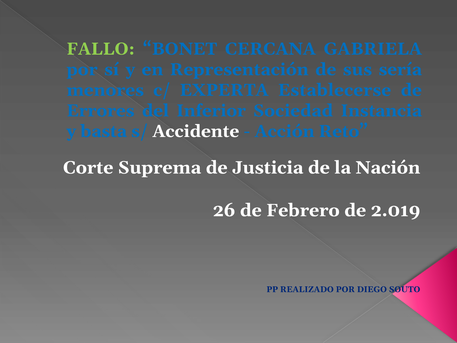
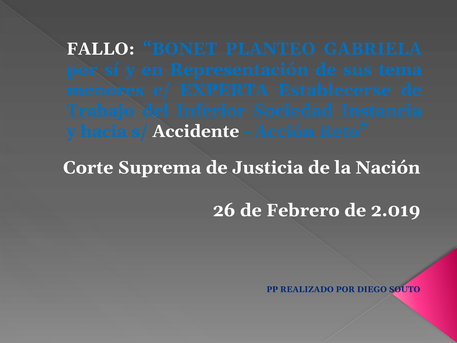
FALLO colour: light green -> white (101, 49)
CERCANA: CERCANA -> PLANTEO (270, 49)
sería: sería -> tema (400, 69)
Errores: Errores -> Trabajo (100, 111)
basta: basta -> hacia (104, 131)
